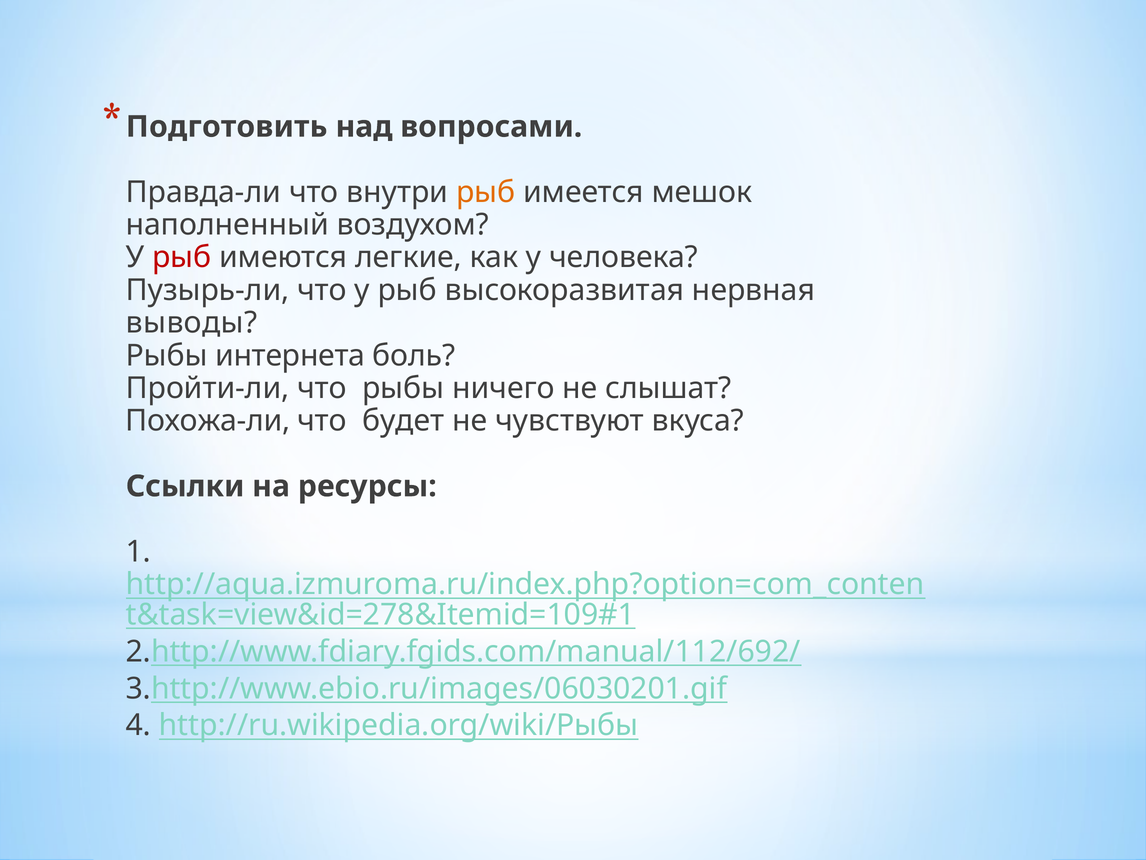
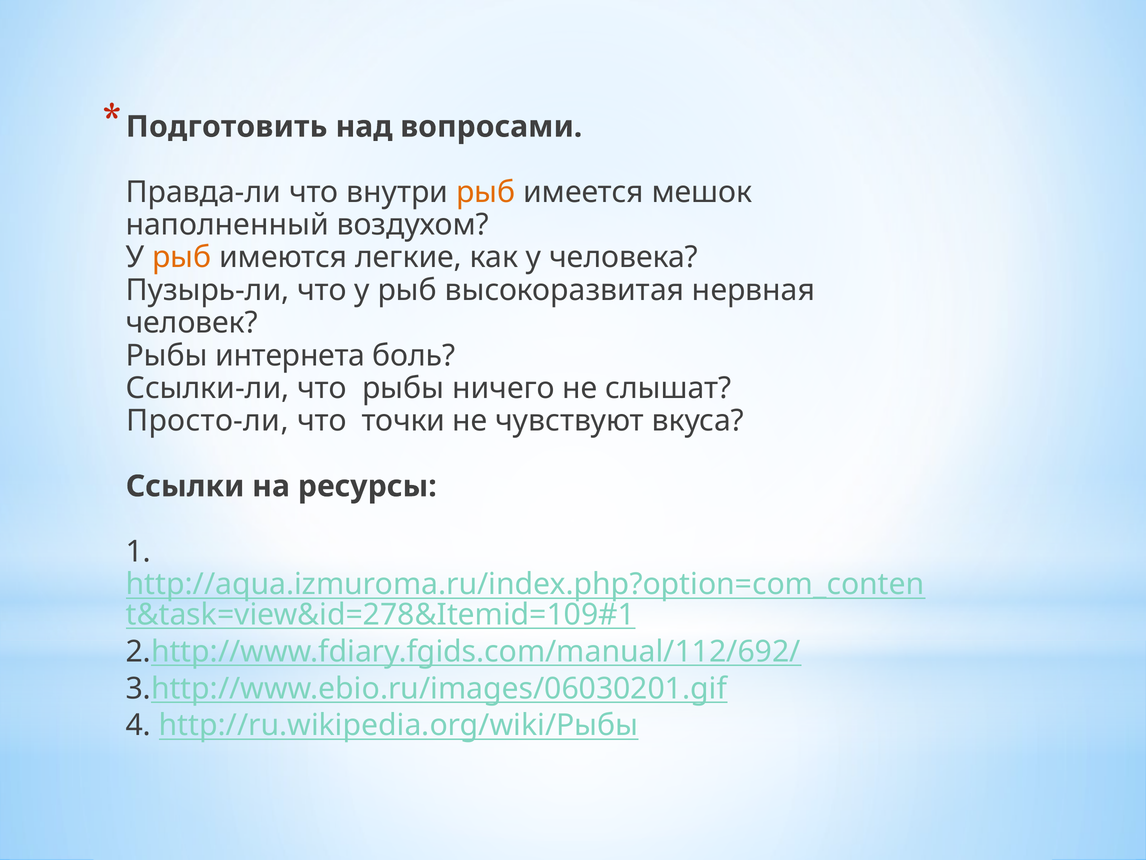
рыб colour: red -> orange (182, 257)
выводы: выводы -> человек (192, 323)
Пройти-ли: Пройти-ли -> Ссылки-ли (208, 388)
Похожа-ли: Похожа-ли -> Просто-ли (207, 421)
будет: будет -> точки (403, 421)
